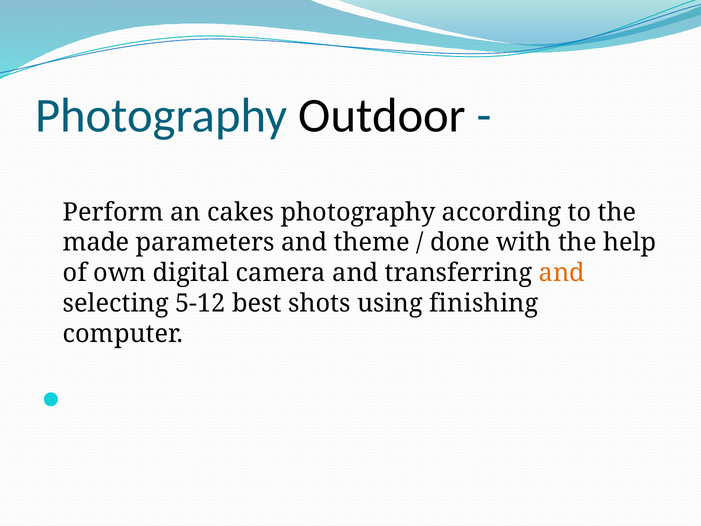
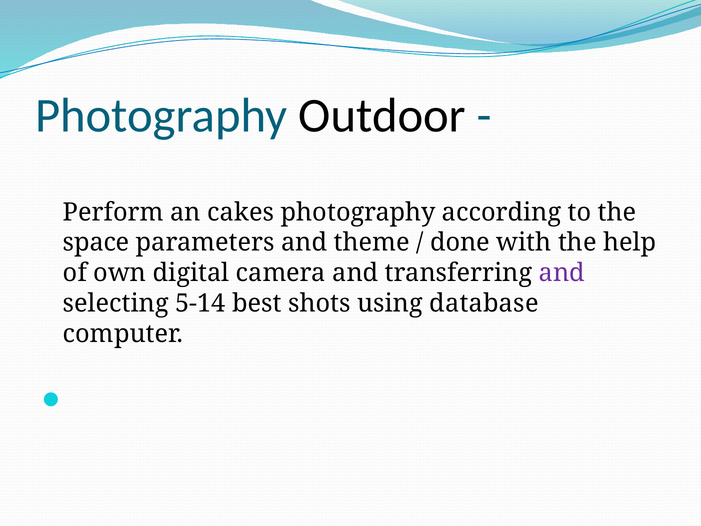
made: made -> space (96, 242)
and colour: orange -> purple (562, 273)
5-12: 5-12 -> 5-14 (200, 303)
finishing: finishing -> database (484, 303)
